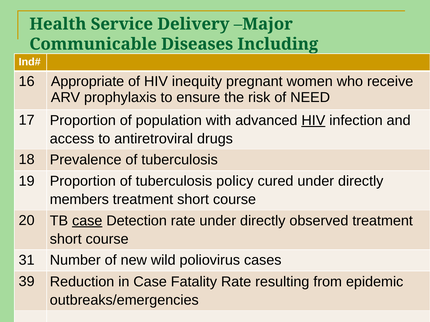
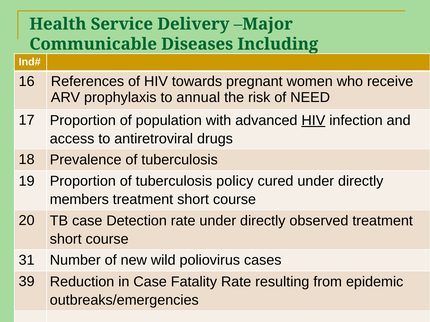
Appropriate: Appropriate -> References (88, 82)
inequity: inequity -> towards (197, 82)
ensure: ensure -> annual (198, 98)
case underline: present -> none (87, 221)
